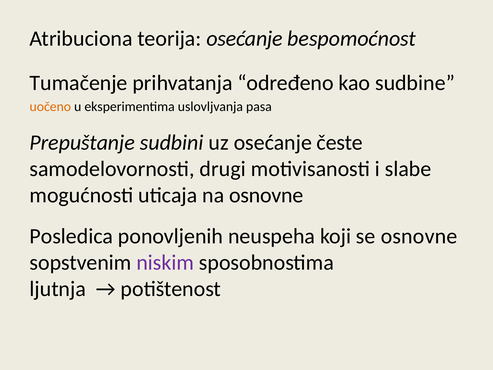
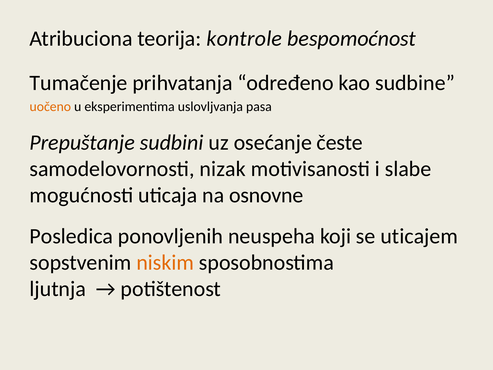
teorija osećanje: osećanje -> kontrole (244, 38)
drugi: drugi -> nizak (223, 169)
se osnovne: osnovne -> uticajem (419, 236)
niskim colour: purple -> orange (165, 263)
